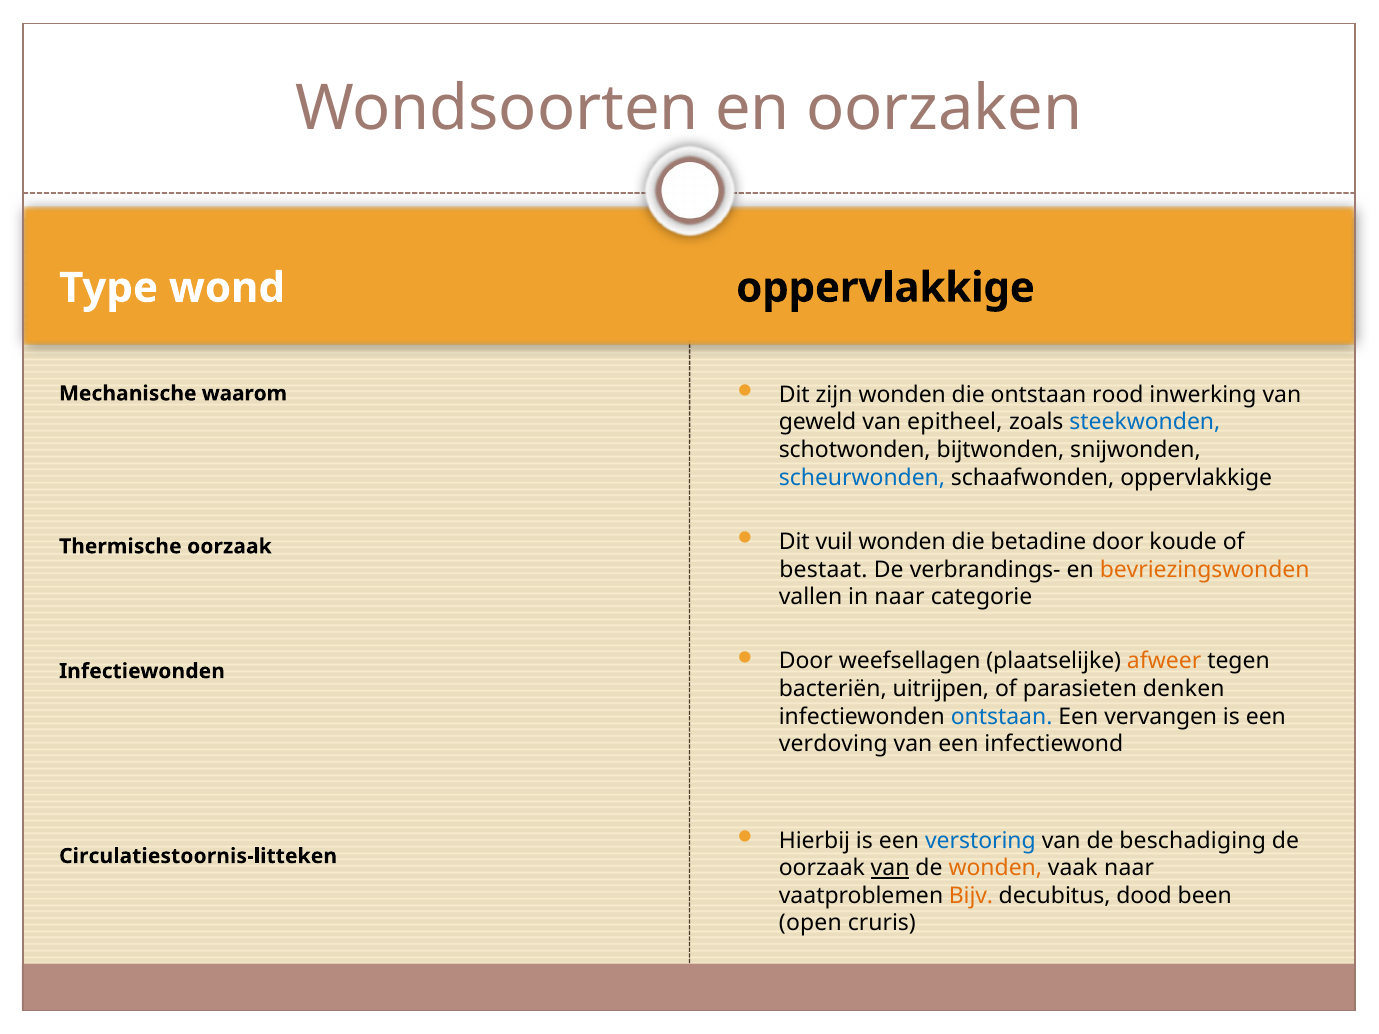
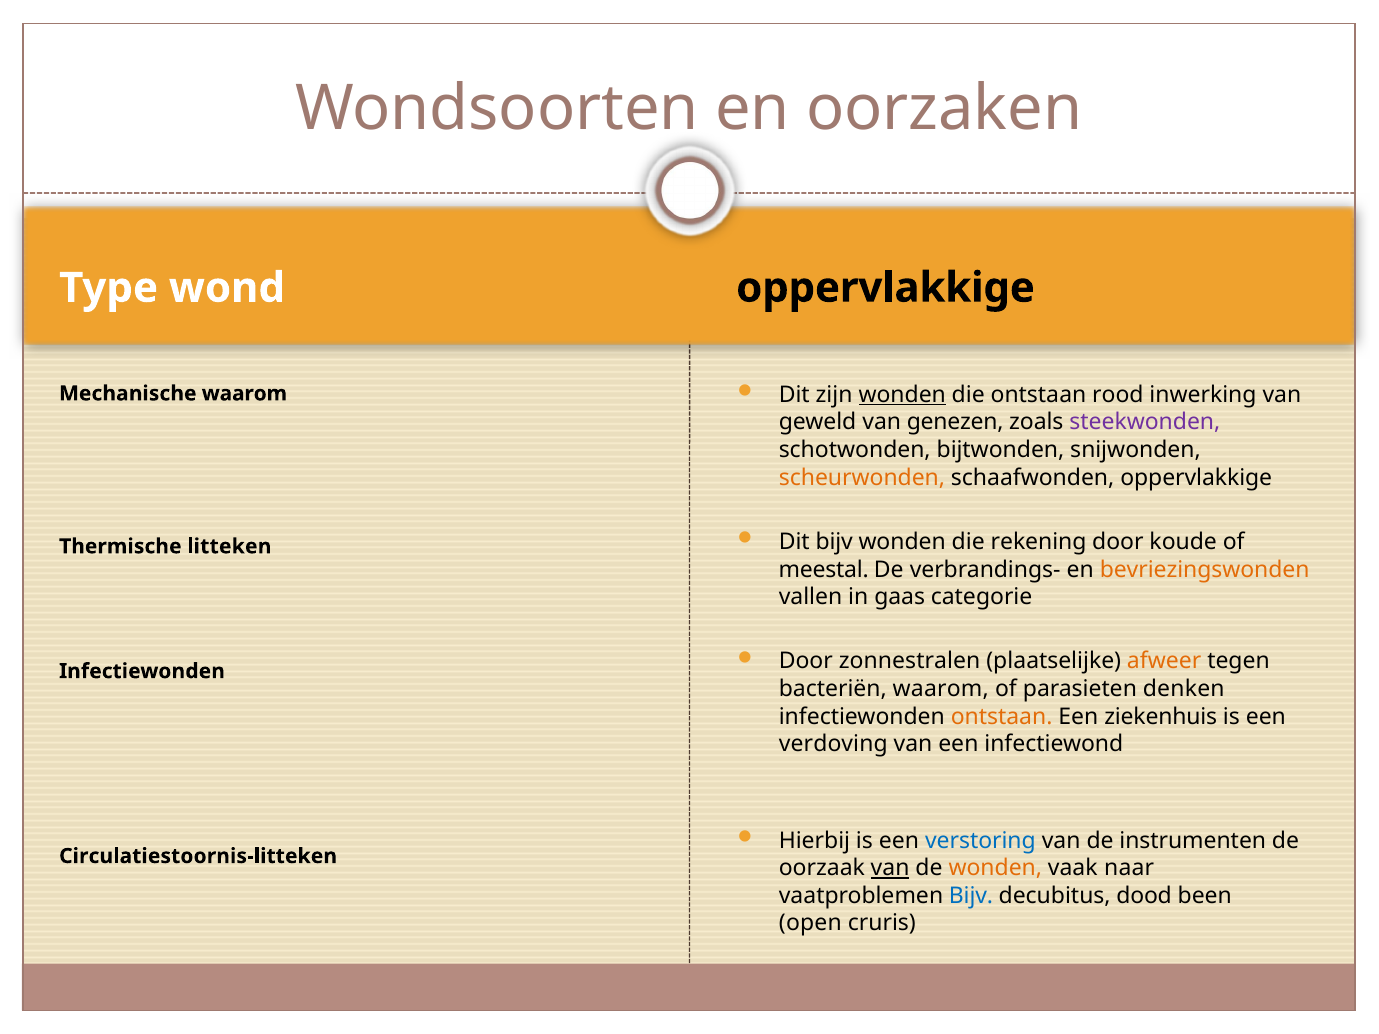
wonden underline: none -> present (902, 395)
epitheel: epitheel -> genezen (955, 422)
steekwonden colour: blue -> purple (1145, 422)
scheurwonden colour: blue -> orange (862, 478)
Dit vuil: vuil -> bijv (834, 542)
betadine: betadine -> rekening (1039, 542)
Thermische oorzaak: oorzaak -> litteken (229, 547)
bestaat: bestaat -> meestal (824, 570)
in naar: naar -> gaas (900, 597)
weefsellagen: weefsellagen -> zonnestralen (910, 662)
bacteriën uitrijpen: uitrijpen -> waarom (941, 689)
ontstaan colour: blue -> orange (1002, 717)
vervangen: vervangen -> ziekenhuis (1161, 717)
beschadiging: beschadiging -> instrumenten (1193, 841)
Bijv colour: orange -> blue (971, 896)
